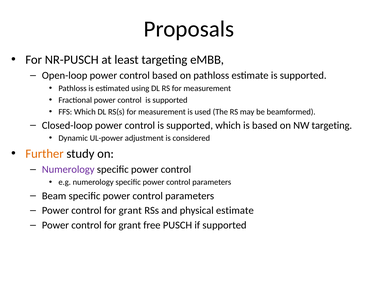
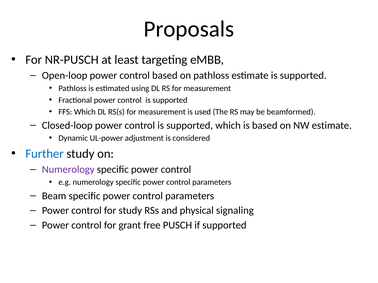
NW targeting: targeting -> estimate (332, 126)
Further colour: orange -> blue (45, 154)
grant: grant -> study (130, 211)
physical estimate: estimate -> signaling (235, 211)
